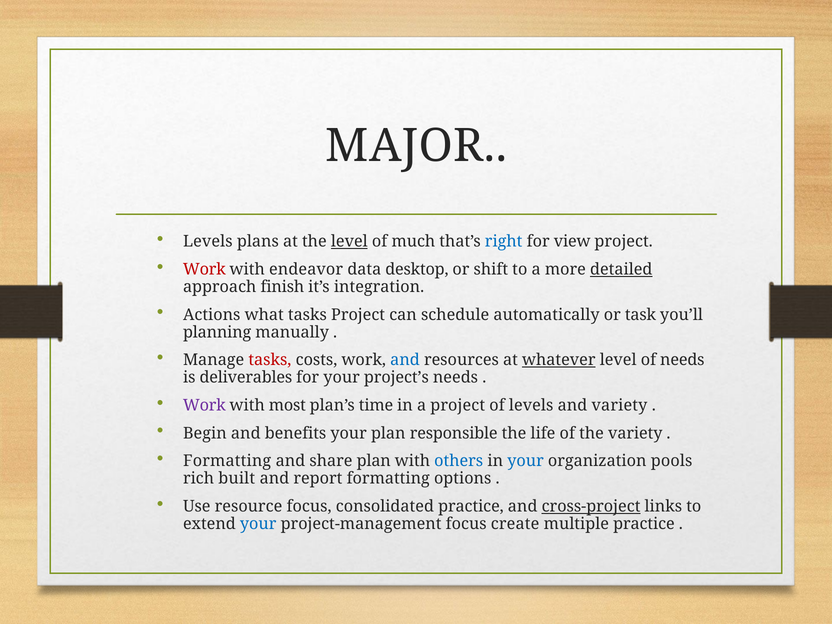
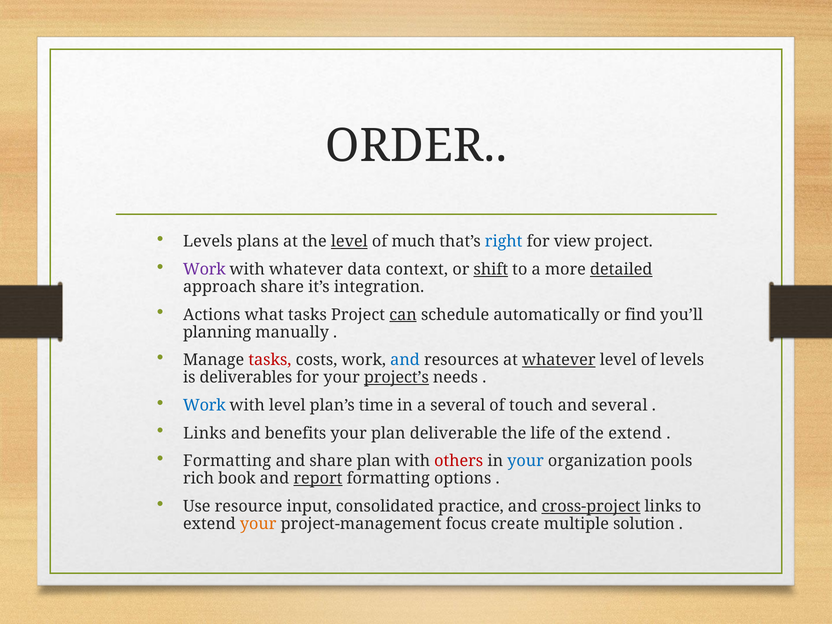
MAJOR: MAJOR -> ORDER (416, 146)
Work colour: red -> purple (204, 269)
with endeavor: endeavor -> whatever (306, 269)
desktop: desktop -> context (417, 269)
shift underline: none -> present (491, 269)
approach finish: finish -> share (282, 287)
can underline: none -> present (403, 315)
task: task -> find (640, 315)
of needs: needs -> levels (682, 360)
project’s underline: none -> present (396, 378)
Work colour: purple -> blue (204, 405)
with most: most -> level (287, 405)
a project: project -> several (458, 405)
of levels: levels -> touch (531, 405)
and variety: variety -> several (619, 405)
Begin: Begin -> Links (205, 433)
responsible: responsible -> deliverable (454, 433)
the variety: variety -> extend (635, 433)
others colour: blue -> red (459, 461)
built: built -> book (237, 479)
report underline: none -> present (318, 479)
resource focus: focus -> input (309, 506)
your colour: blue -> orange (258, 524)
multiple practice: practice -> solution (644, 524)
